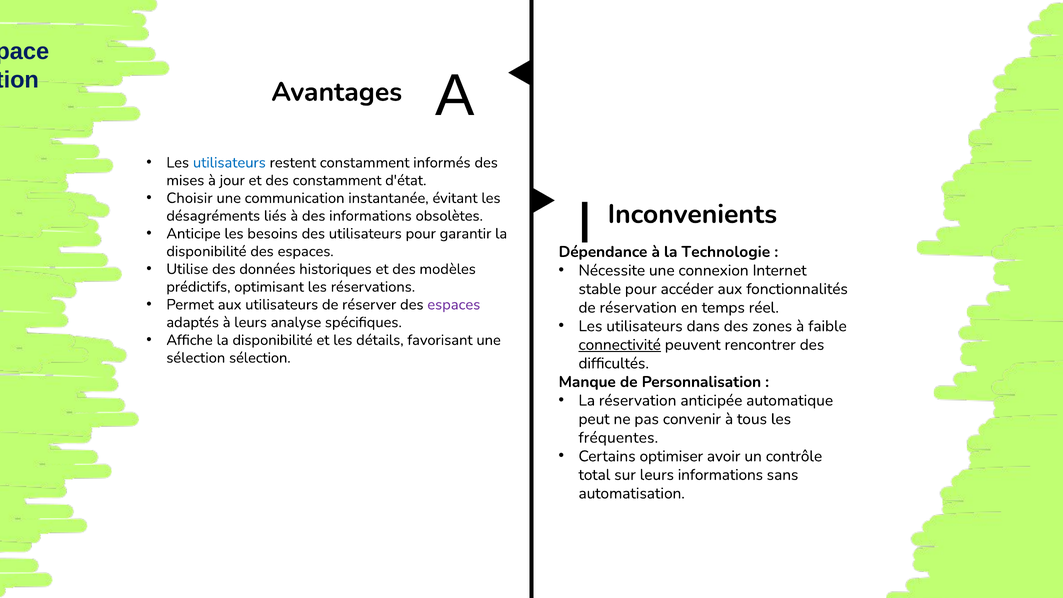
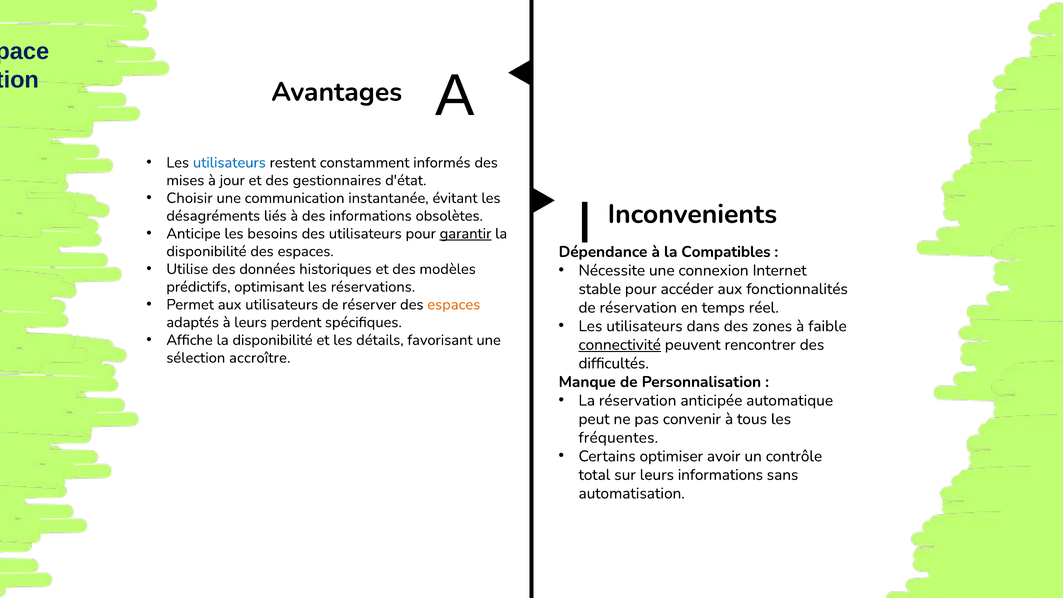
des constamment: constamment -> gestionnaires (337, 180)
garantir underline: none -> present (466, 234)
Technologie: Technologie -> Compatibles (726, 252)
espaces colour: purple -> orange (454, 305)
analyse: analyse -> perdent (296, 322)
sélection sélection: sélection -> accroître (260, 358)
